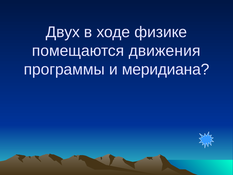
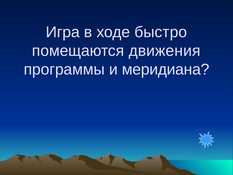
Двух: Двух -> Игра (63, 32)
физике: физике -> быстро (161, 32)
